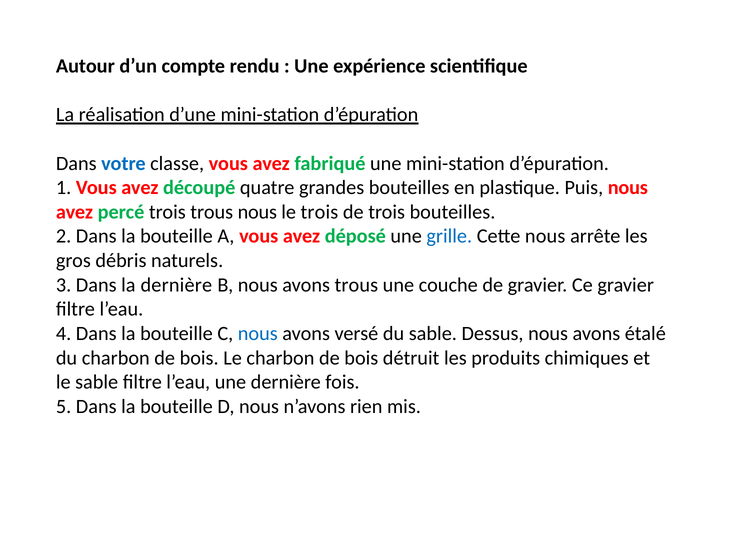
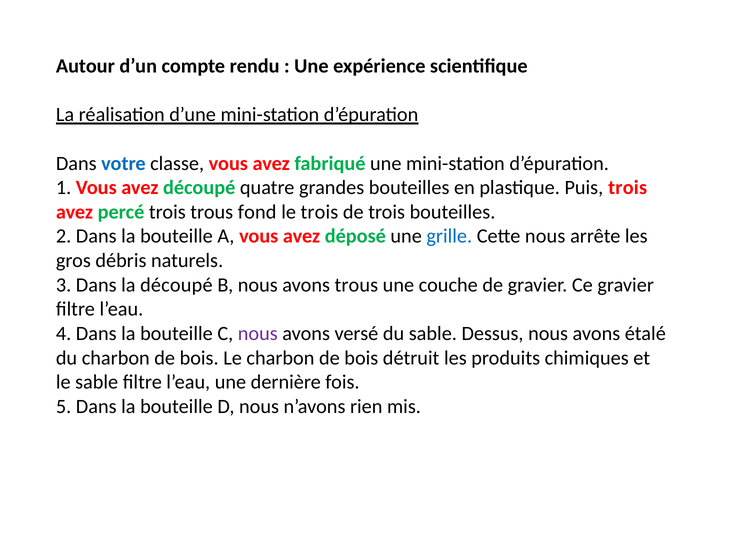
Puis nous: nous -> trois (628, 188)
trous nous: nous -> fond (257, 212)
la dernière: dernière -> découpé (176, 285)
nous colour: blue -> purple (258, 333)
